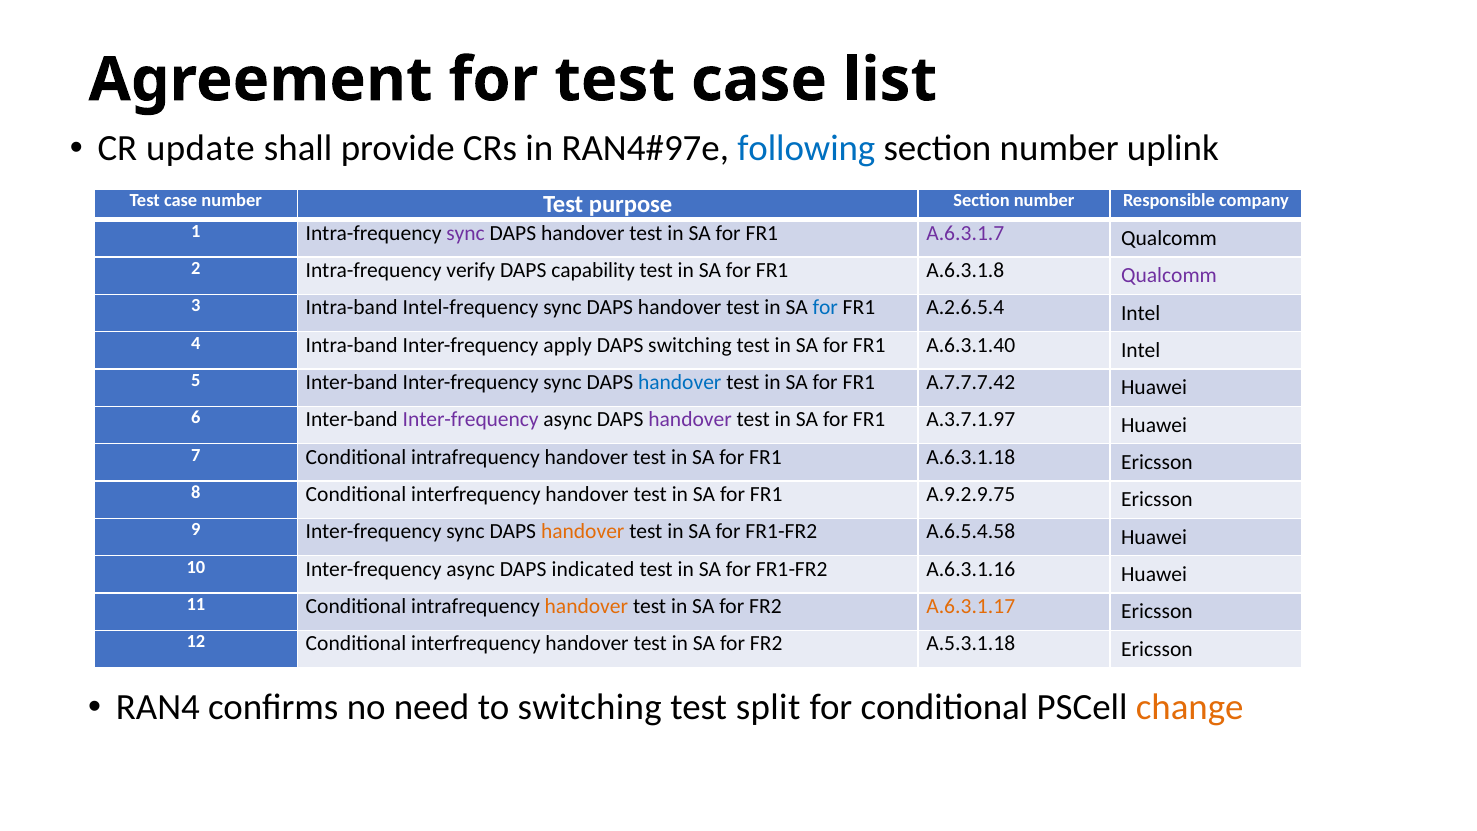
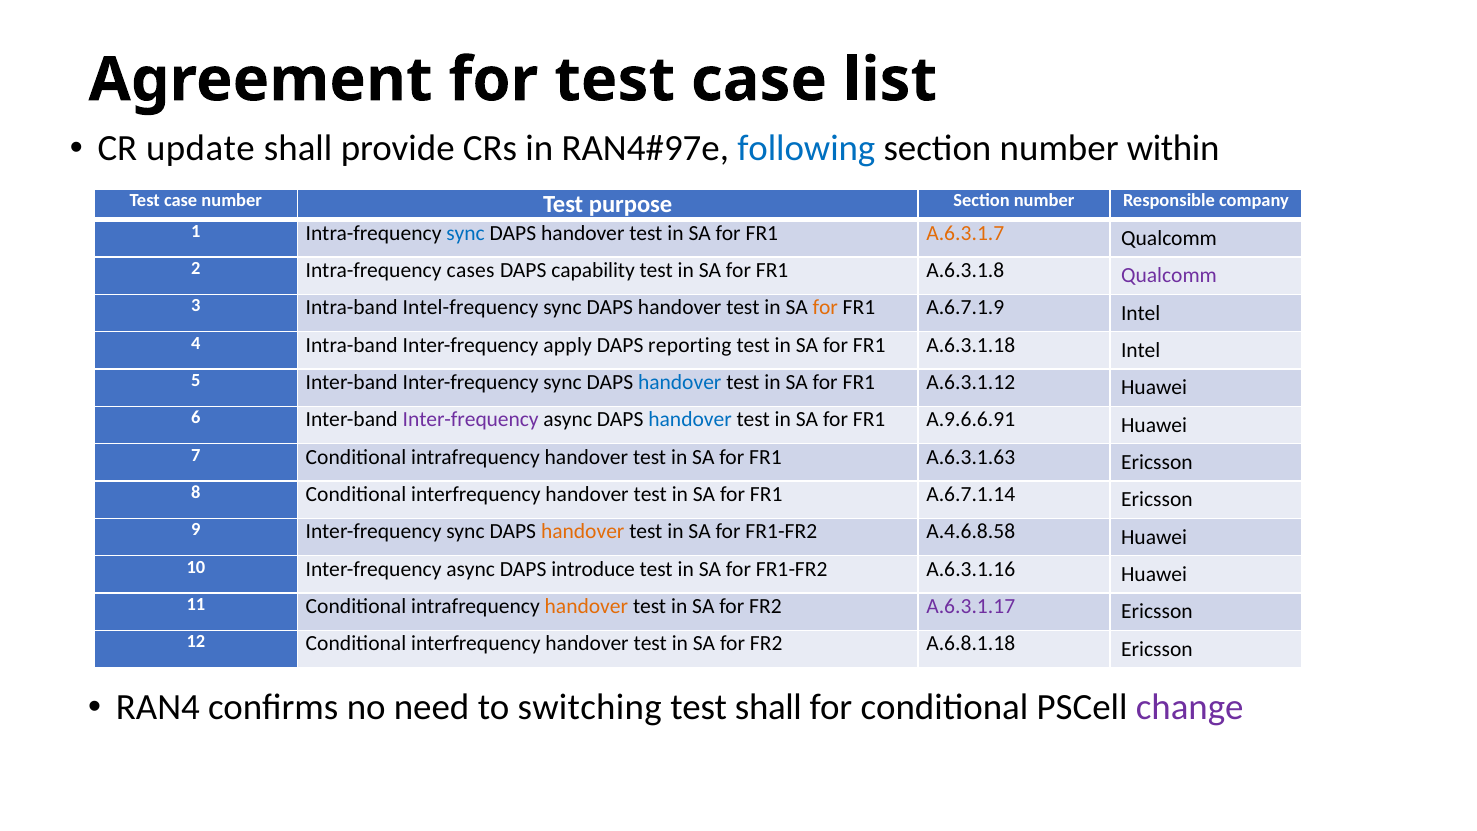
uplink: uplink -> within (1173, 148)
sync colour: purple -> blue (466, 233)
A.6.3.1.7 colour: purple -> orange (965, 233)
verify: verify -> cases (471, 270)
for colour: blue -> orange (825, 308)
A.2.6.5.4: A.2.6.5.4 -> A.6.7.1.9 (965, 308)
DAPS switching: switching -> reporting (690, 345)
A.6.3.1.40: A.6.3.1.40 -> A.6.3.1.18 (971, 345)
A.7.7.7.42: A.7.7.7.42 -> A.6.3.1.12 (971, 382)
handover colour: purple -> blue (690, 420)
A.3.7.1.97: A.3.7.1.97 -> A.9.6.6.91 (971, 420)
A.6.3.1.18: A.6.3.1.18 -> A.6.3.1.63 (971, 457)
A.9.2.9.75: A.9.2.9.75 -> A.6.7.1.14 (971, 494)
A.6.5.4.58: A.6.5.4.58 -> A.4.6.8.58 (971, 531)
indicated: indicated -> introduce (593, 569)
A.6.3.1.17 colour: orange -> purple (971, 606)
A.5.3.1.18: A.5.3.1.18 -> A.6.8.1.18 (971, 643)
test split: split -> shall (768, 707)
change colour: orange -> purple (1190, 707)
